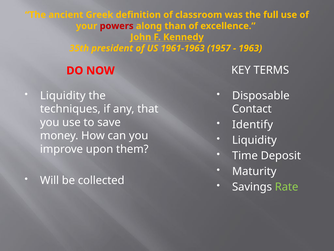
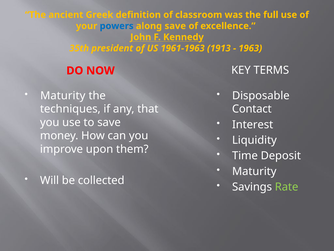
powers colour: red -> blue (117, 26)
along than: than -> save (175, 26)
1957: 1957 -> 1913 (219, 48)
Liquidity: Liquidity -> Maturity (63, 95)
Identify: Identify -> Interest (253, 124)
